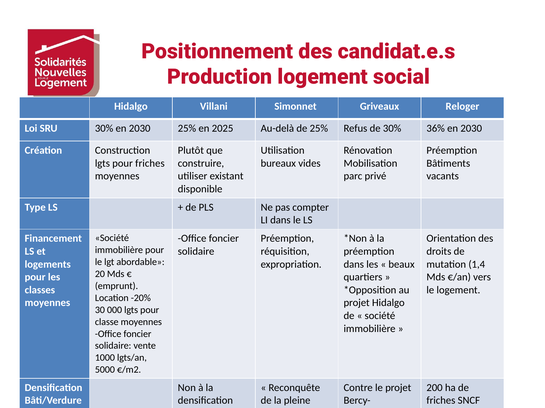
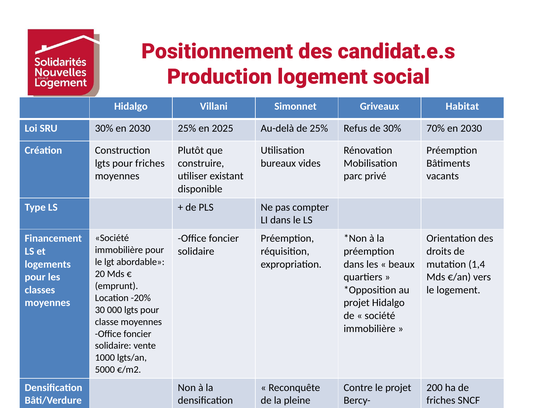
Reloger: Reloger -> Habitat (462, 106)
36%: 36% -> 70% (436, 128)
